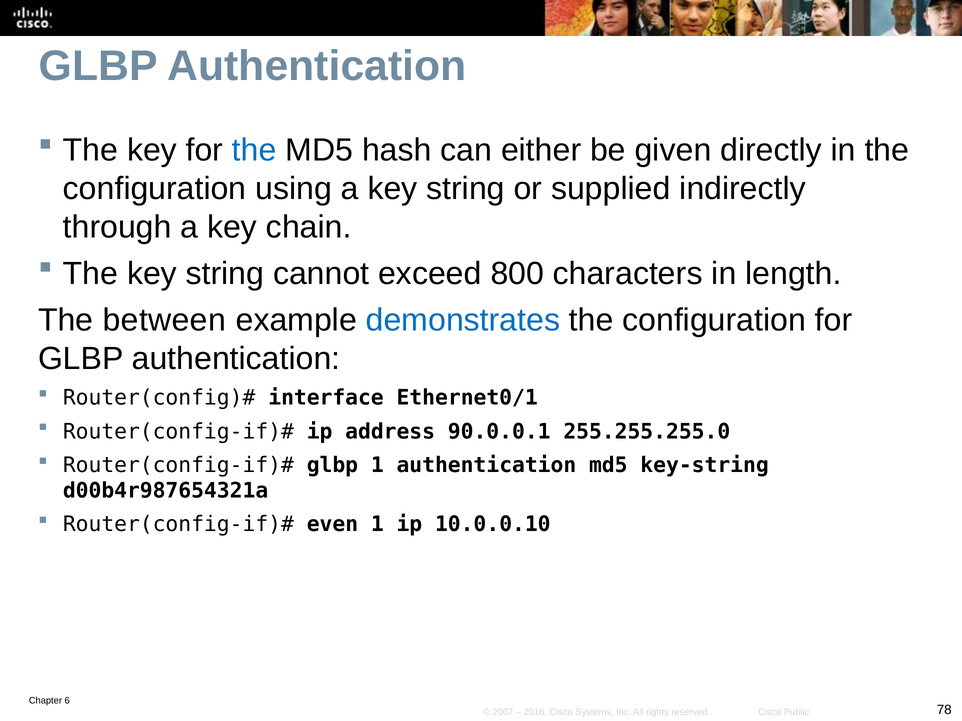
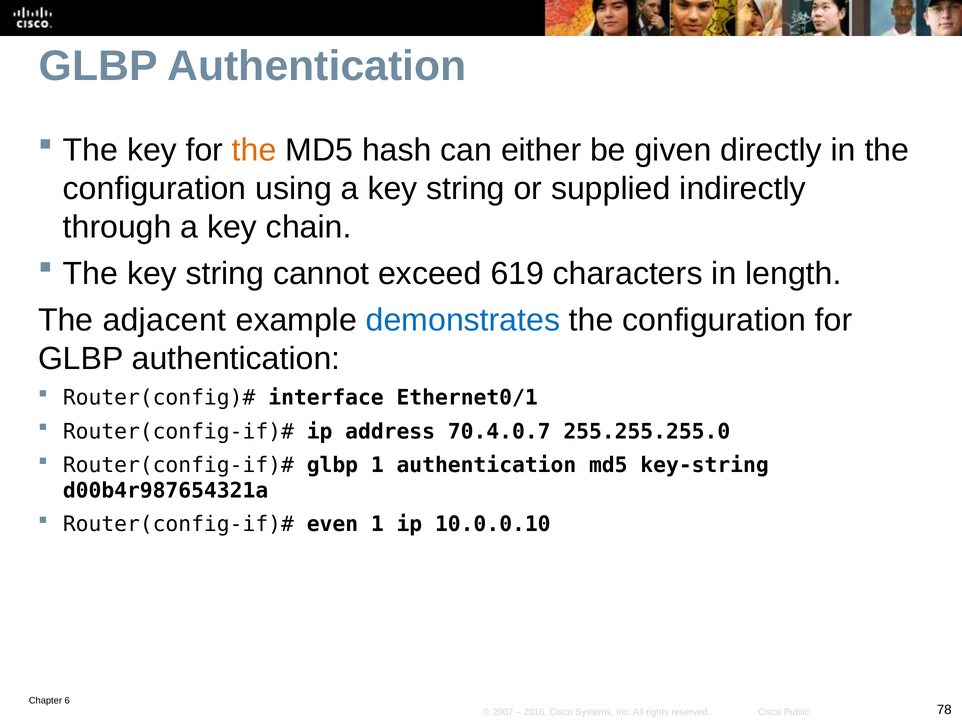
the colour: blue -> orange (254, 150)
800: 800 -> 619 (517, 274)
between: between -> adjacent (164, 320)
90.0.0.1: 90.0.0.1 -> 70.4.0.7 (499, 432)
